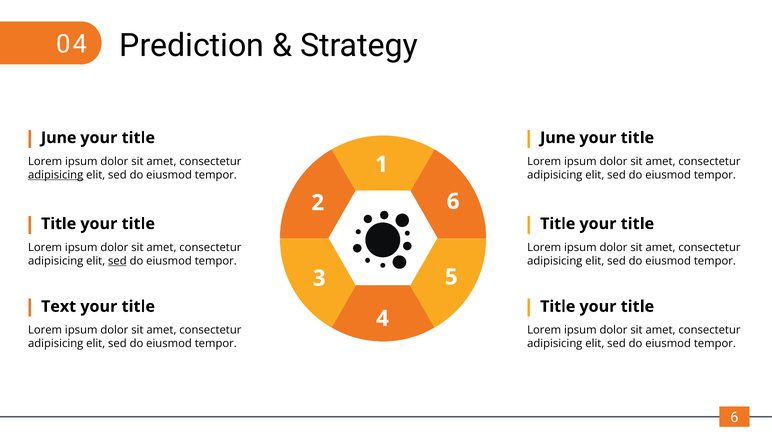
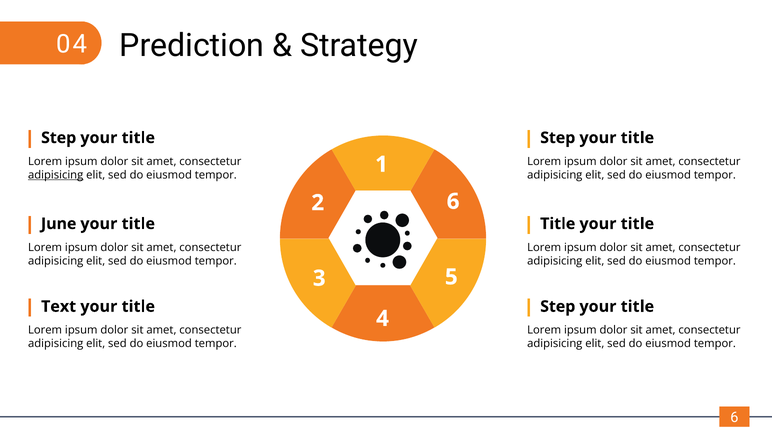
June: June -> Step (59, 138)
June: June -> Step (558, 138)
Title: Title -> June (59, 224)
sed underline: present -> none (117, 261)
Title: Title -> Step (558, 307)
